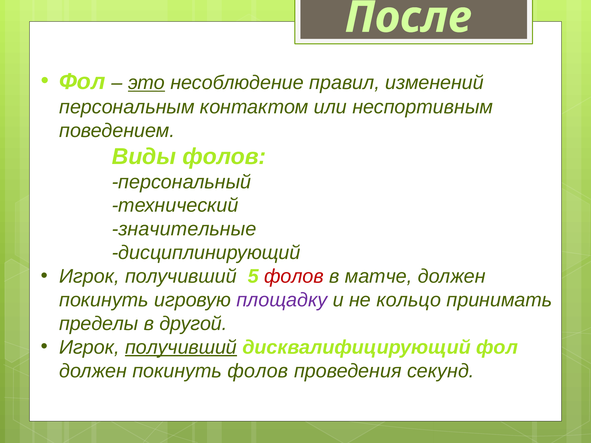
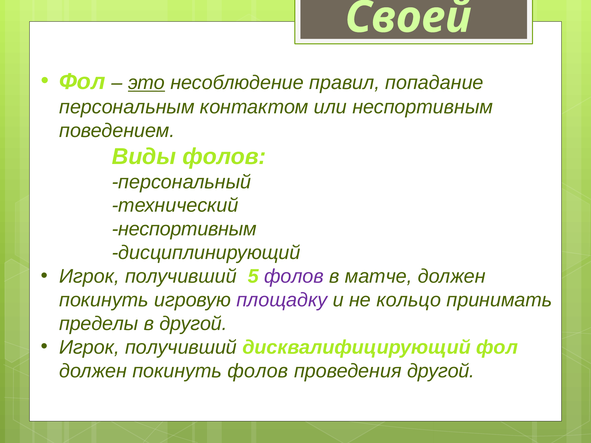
После: После -> Своей (408, 17)
изменений: изменений -> попадание (434, 83)
значительные: значительные -> неспортивным (184, 229)
фолов colour: red -> purple (294, 277)
получивший underline: present -> none (181, 347)
проведения секунд: секунд -> другой (441, 371)
